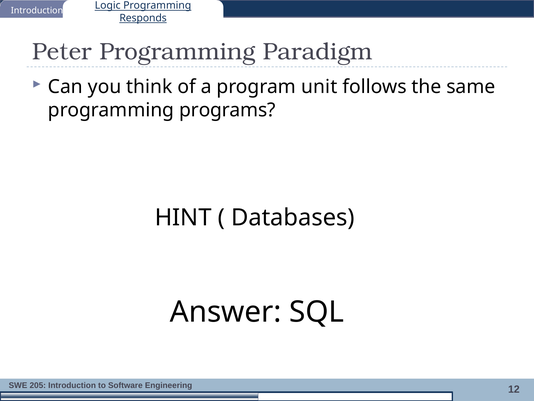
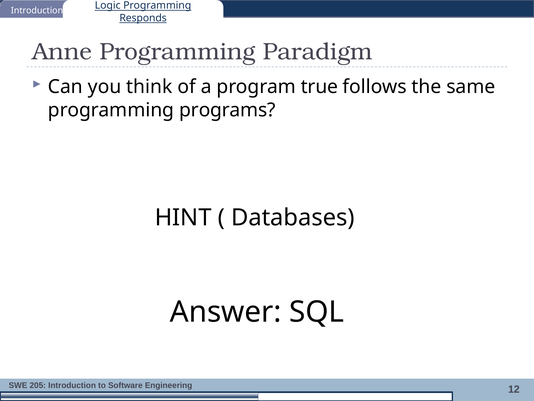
Peter: Peter -> Anne (62, 51)
unit: unit -> true (319, 87)
